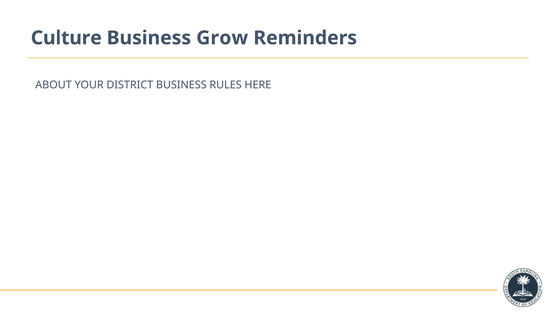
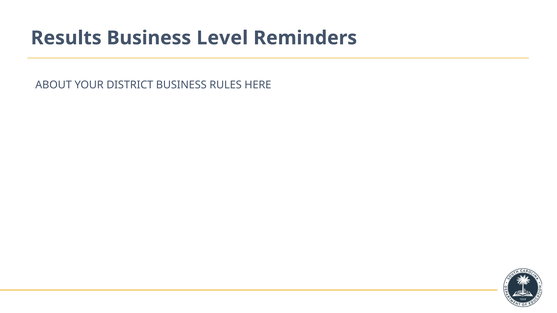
Culture: Culture -> Results (66, 38)
Grow: Grow -> Level (222, 38)
